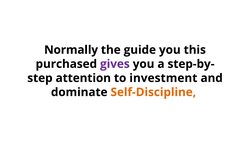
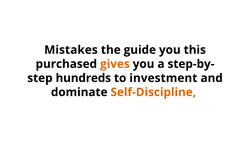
Normally: Normally -> Mistakes (71, 50)
gives colour: purple -> orange (115, 64)
attention: attention -> hundreds (83, 78)
